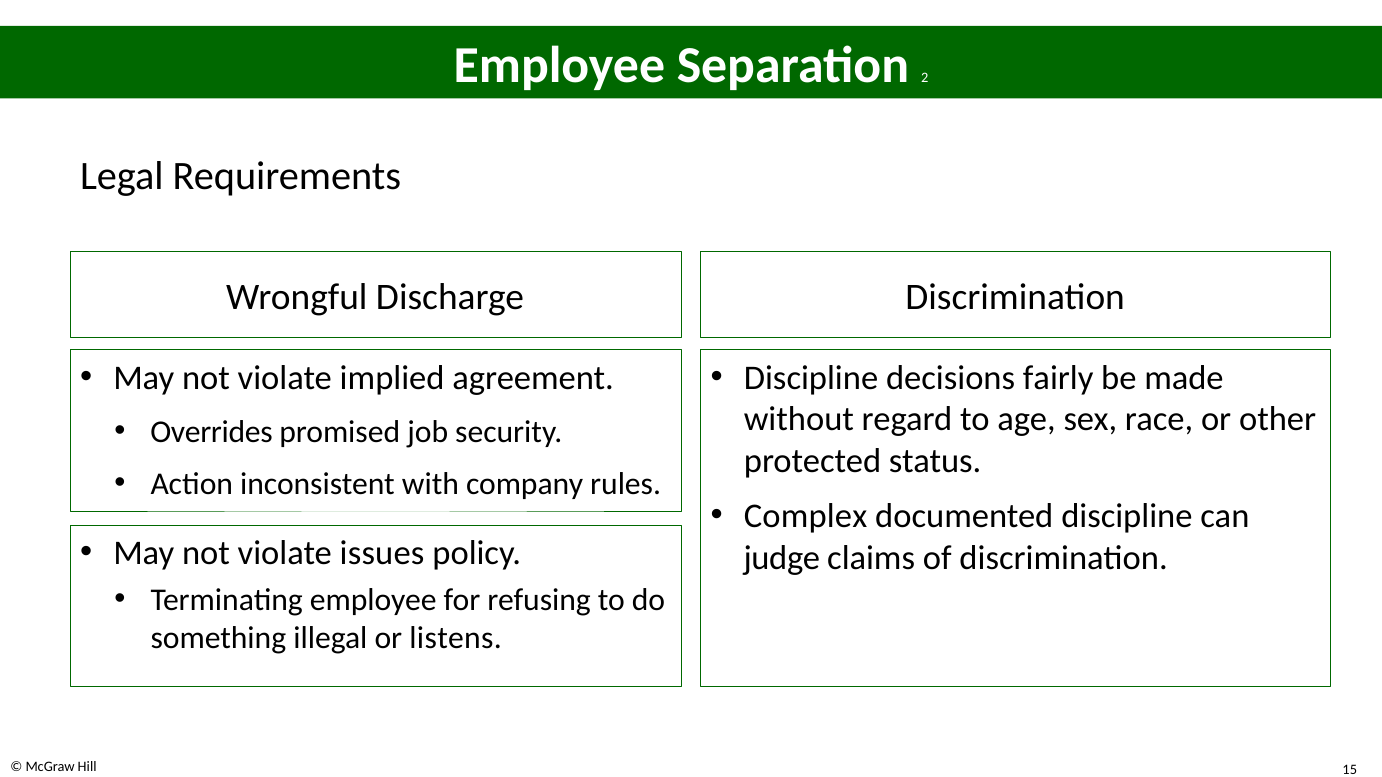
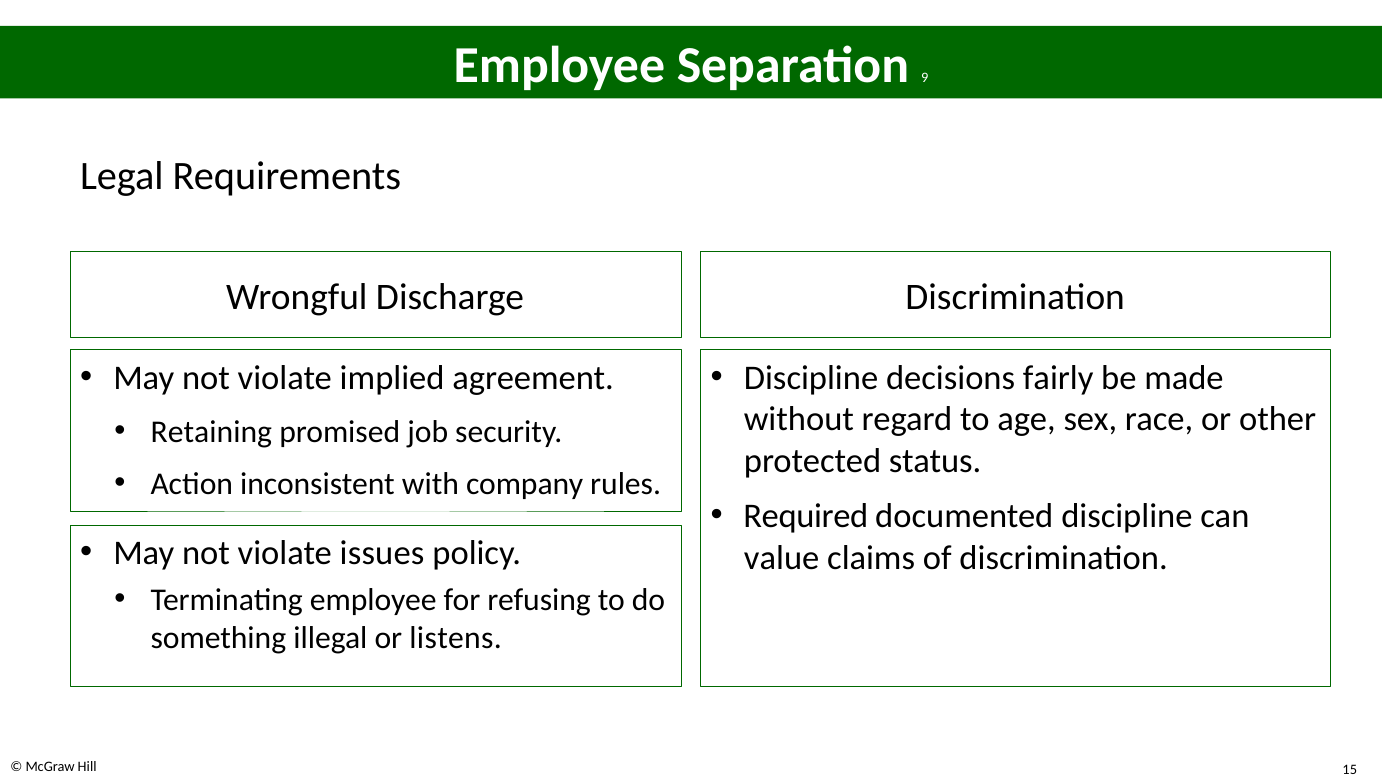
2: 2 -> 9 (925, 78)
Overrides: Overrides -> Retaining (211, 432)
Complex: Complex -> Required (806, 517)
judge: judge -> value (782, 558)
